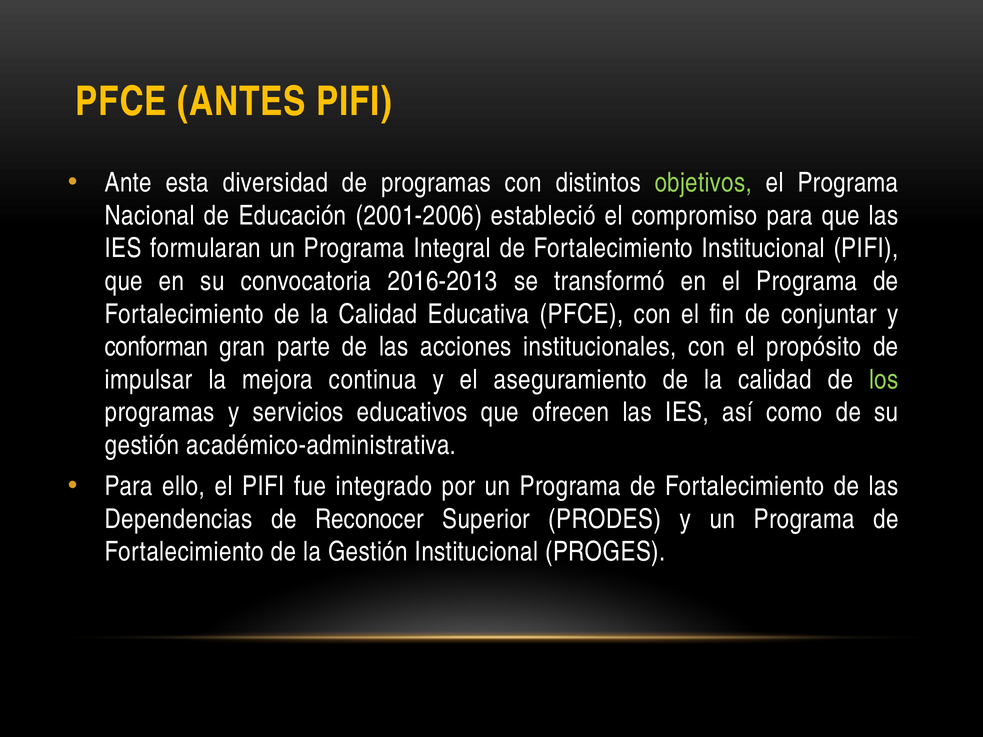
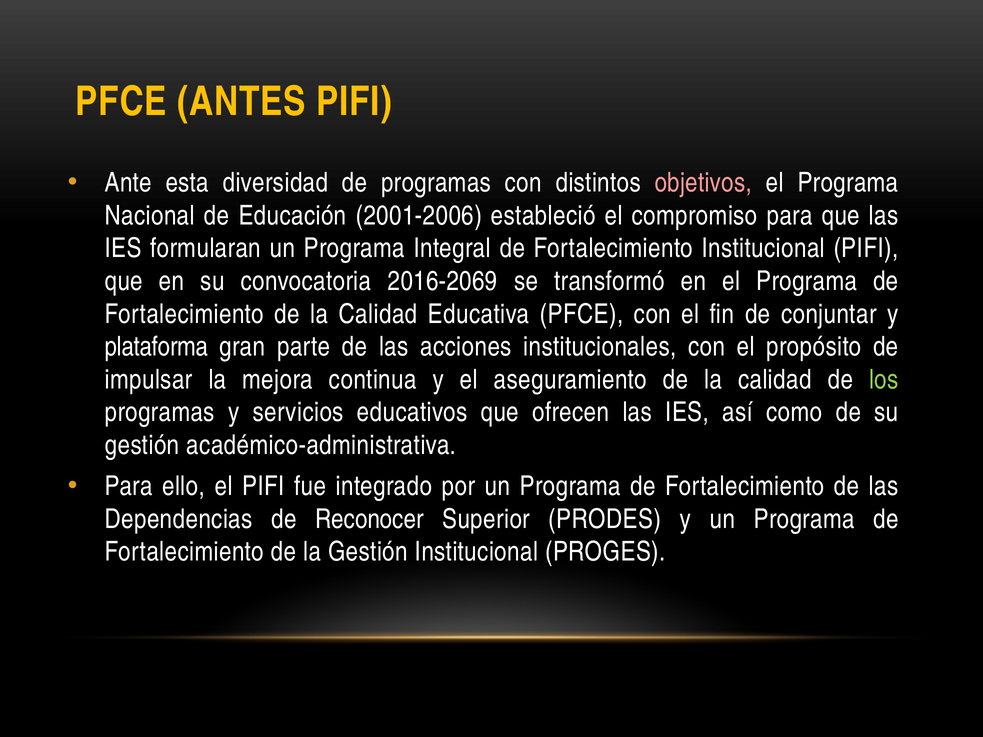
objetivos colour: light green -> pink (703, 183)
2016-2013: 2016-2013 -> 2016-2069 (443, 281)
conforman: conforman -> plataforma (156, 347)
